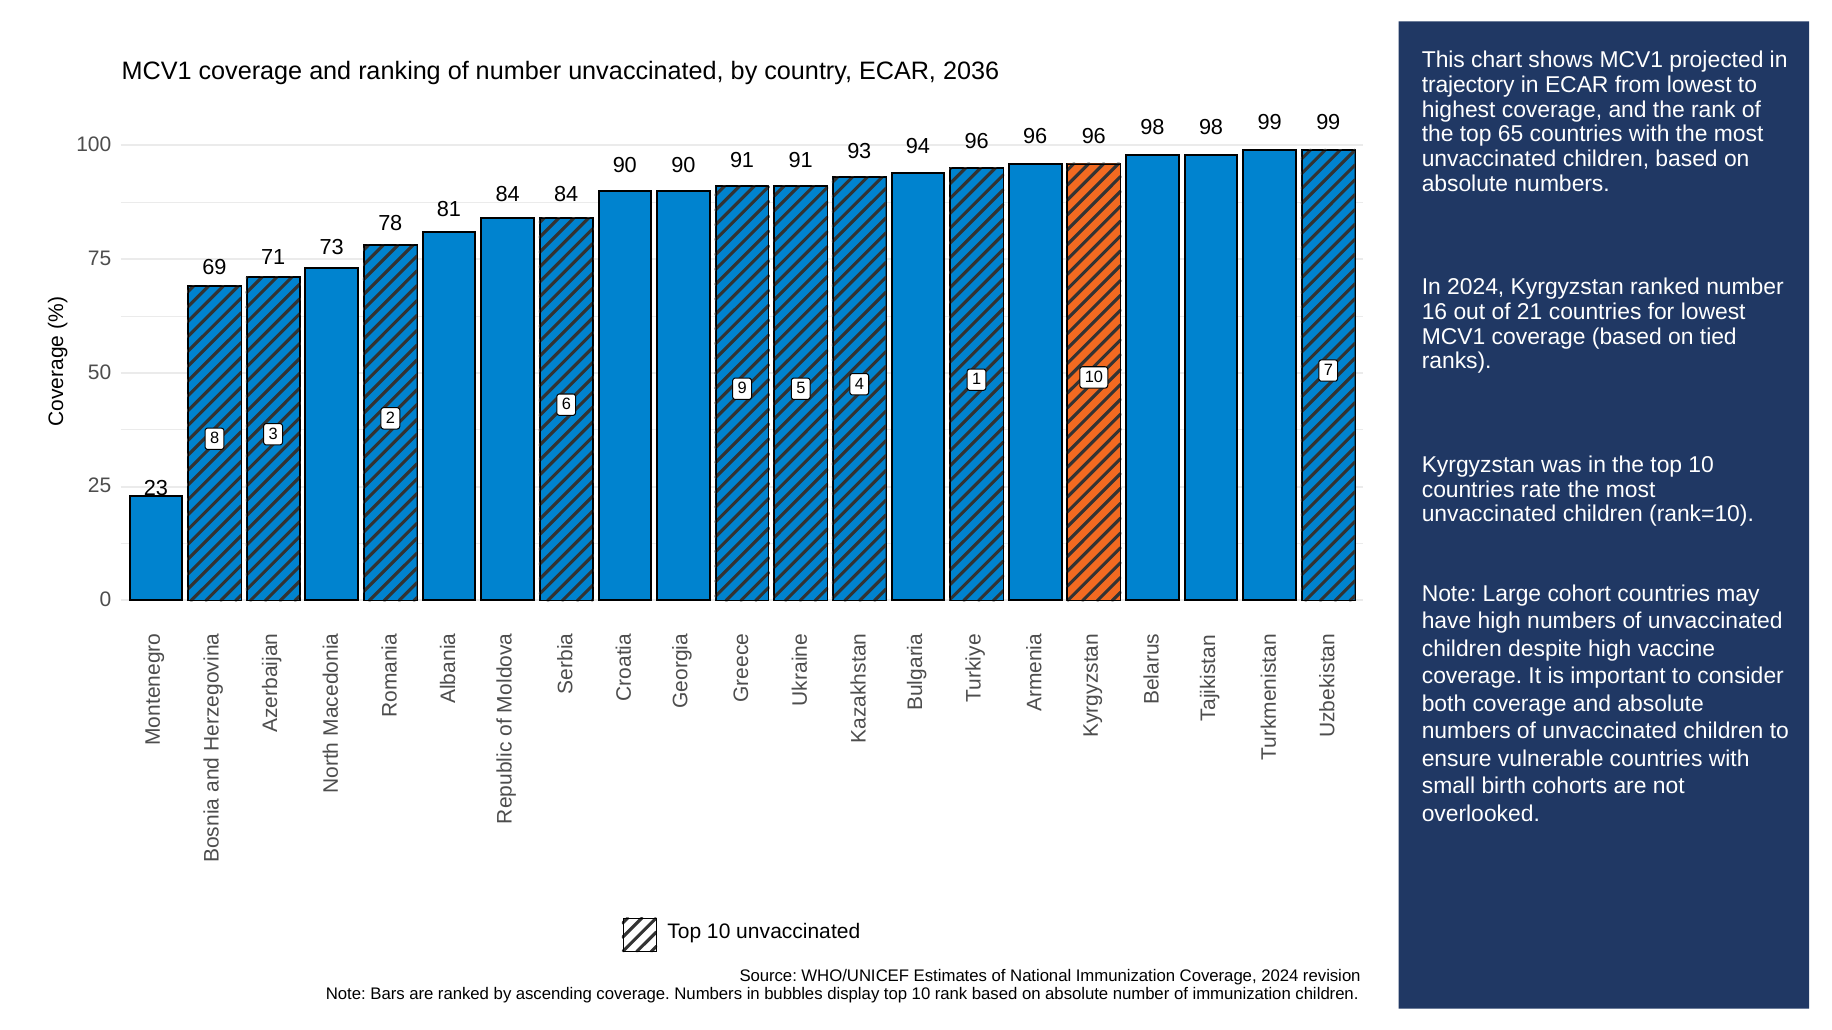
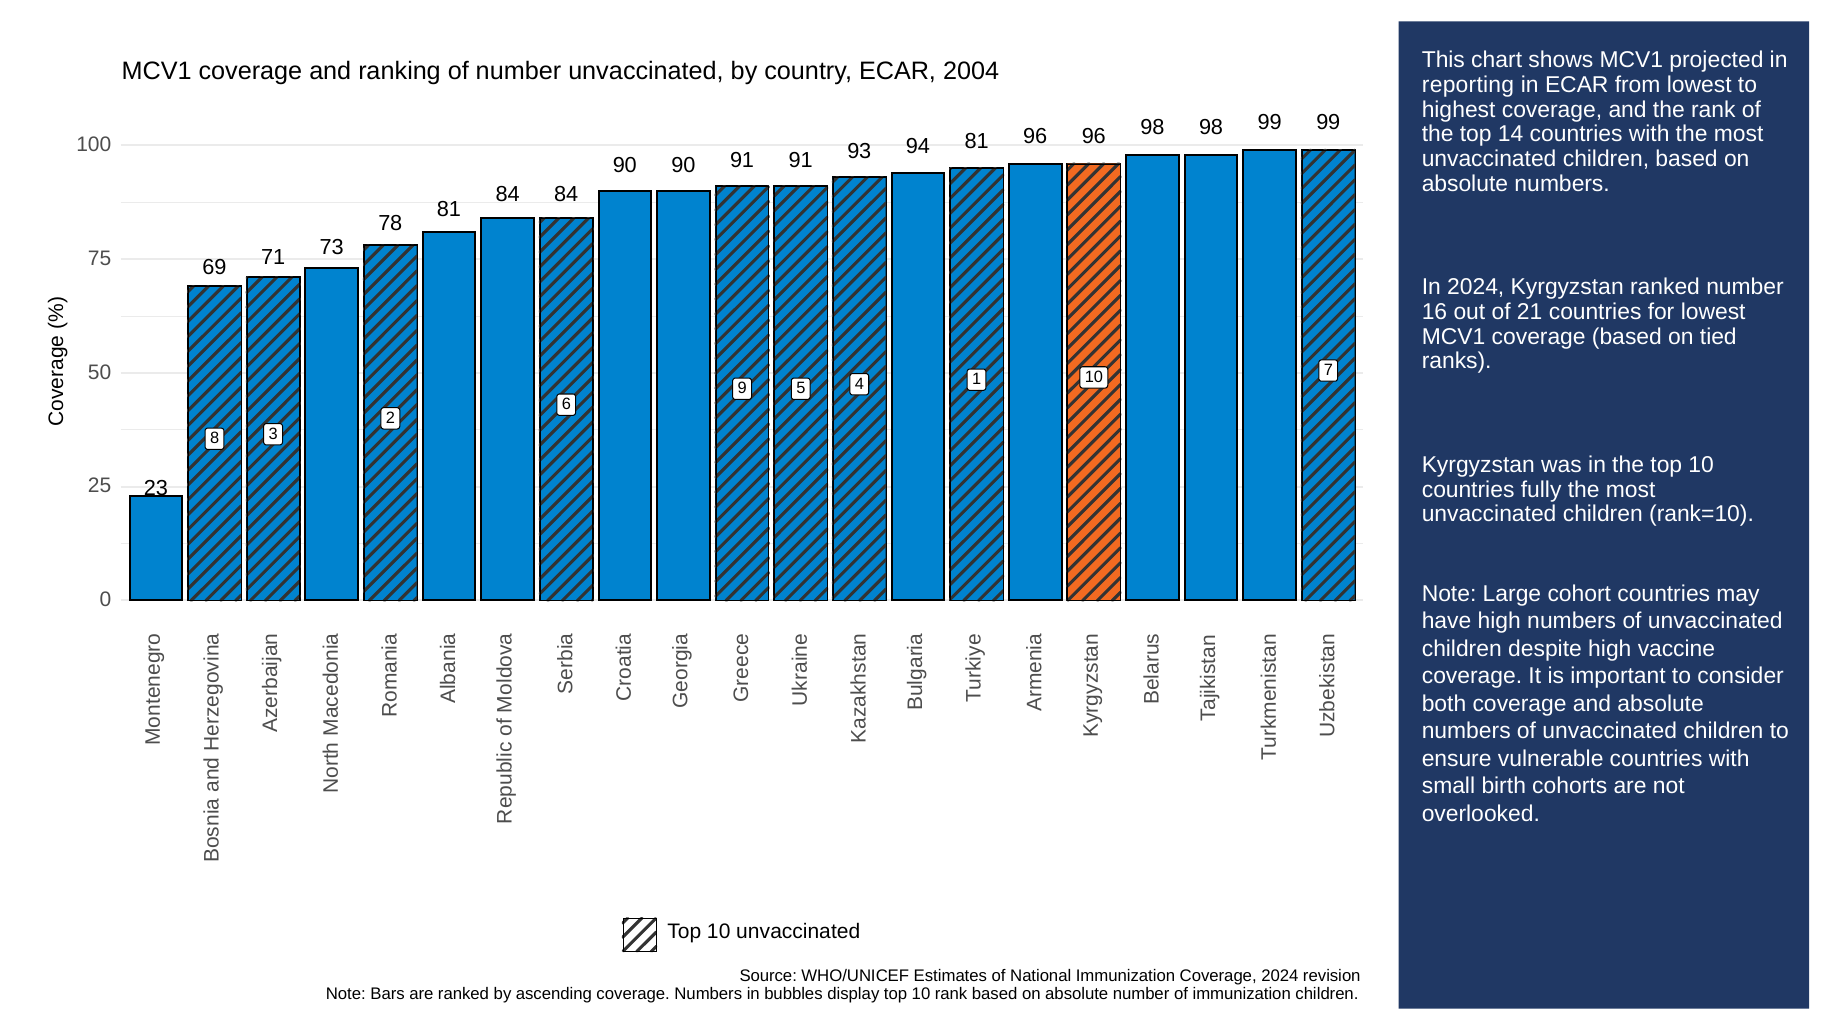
2036: 2036 -> 2004 (971, 71)
trajectory: trajectory -> reporting (1468, 85)
65: 65 -> 14 (1511, 134)
94 96: 96 -> 81 (977, 142)
rate: rate -> fully (1541, 490)
